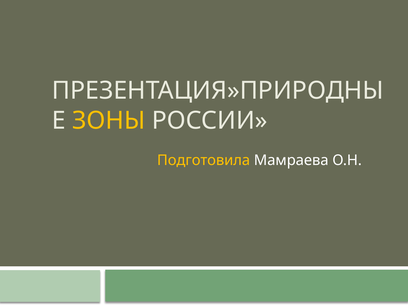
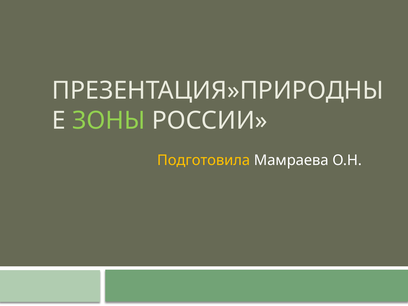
ЗОНЫ colour: yellow -> light green (109, 121)
